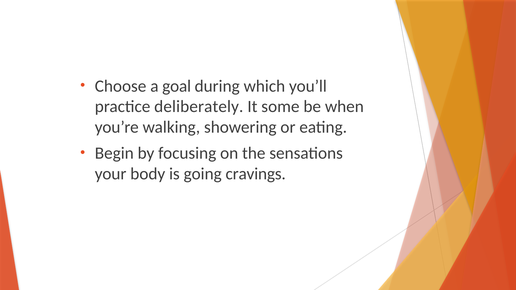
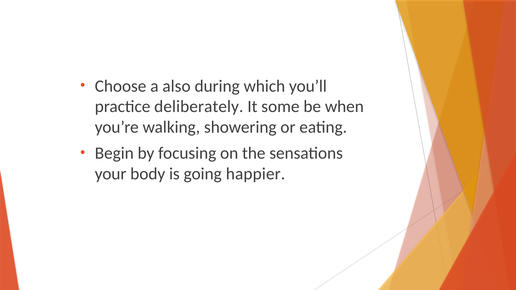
goal: goal -> also (176, 86)
cravings: cravings -> happier (256, 174)
